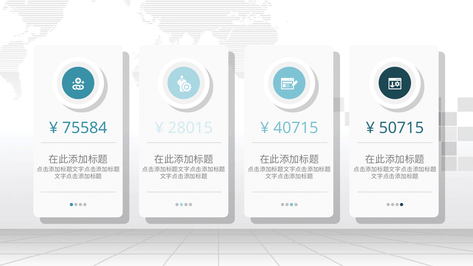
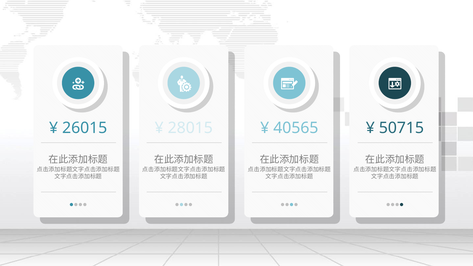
75584: 75584 -> 26015 (85, 128)
40715: 40715 -> 40565 (296, 128)
